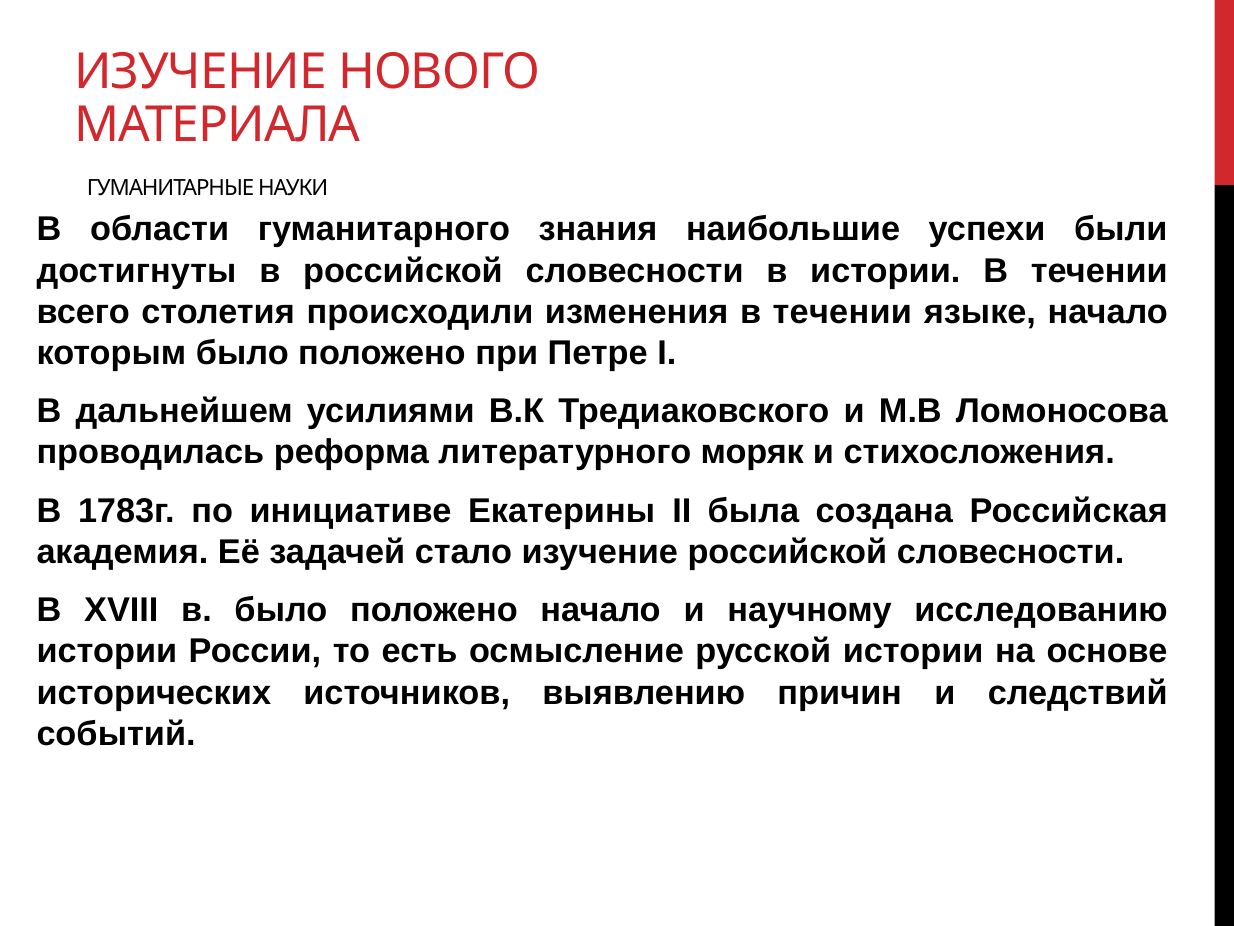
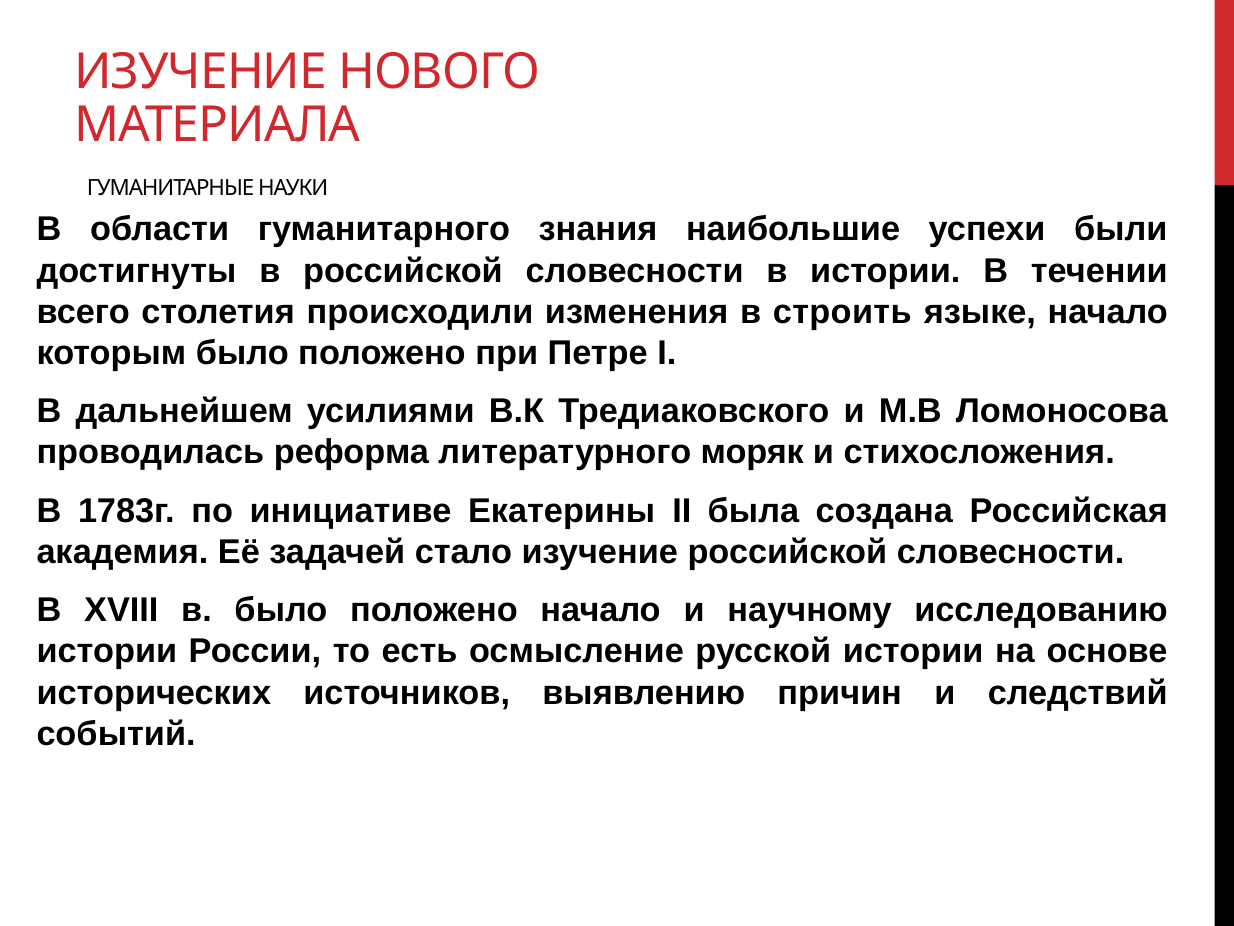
изменения в течении: течении -> строить (842, 312)
